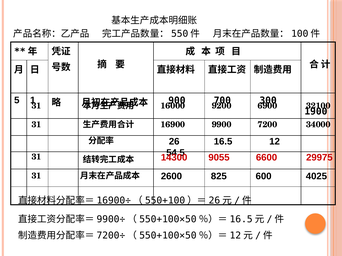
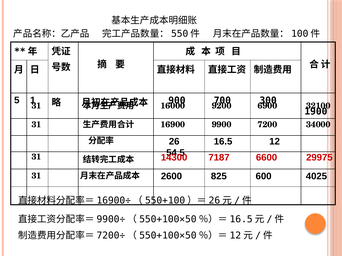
9055: 9055 -> 7187 (219, 158)
